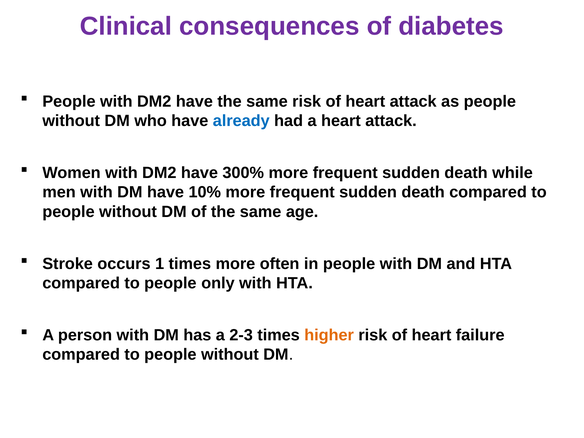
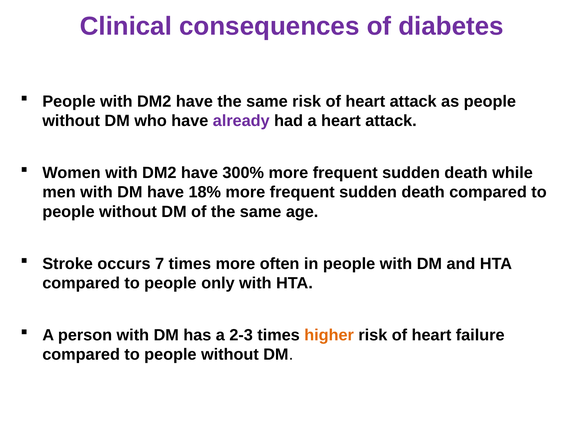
already colour: blue -> purple (241, 121)
10%: 10% -> 18% (205, 192)
1: 1 -> 7 (160, 264)
